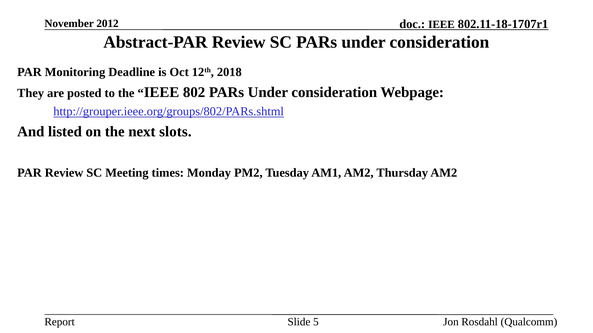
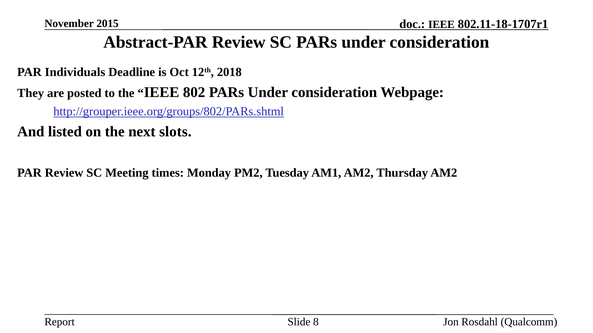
2012: 2012 -> 2015 (108, 24)
Monitoring: Monitoring -> Individuals (75, 72)
5: 5 -> 8 (316, 322)
